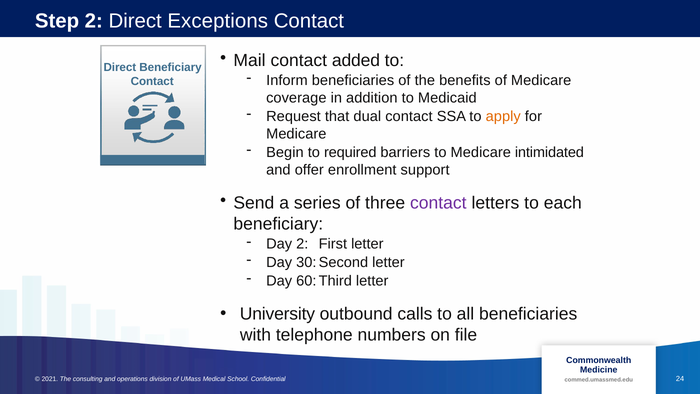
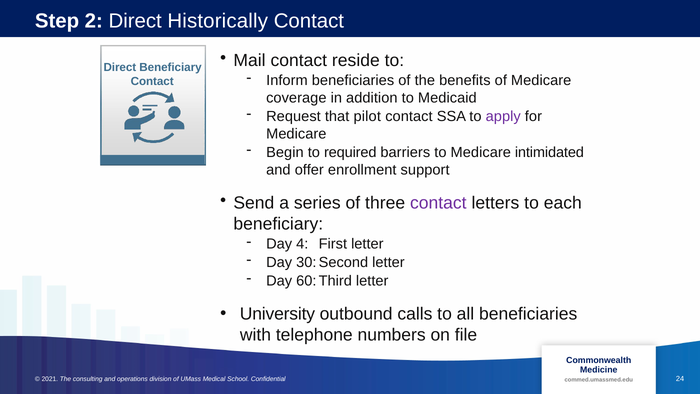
Exceptions: Exceptions -> Historically (218, 21)
added: added -> reside (356, 61)
dual: dual -> pilot (367, 116)
apply colour: orange -> purple (503, 116)
Day 2: 2 -> 4 (302, 244)
